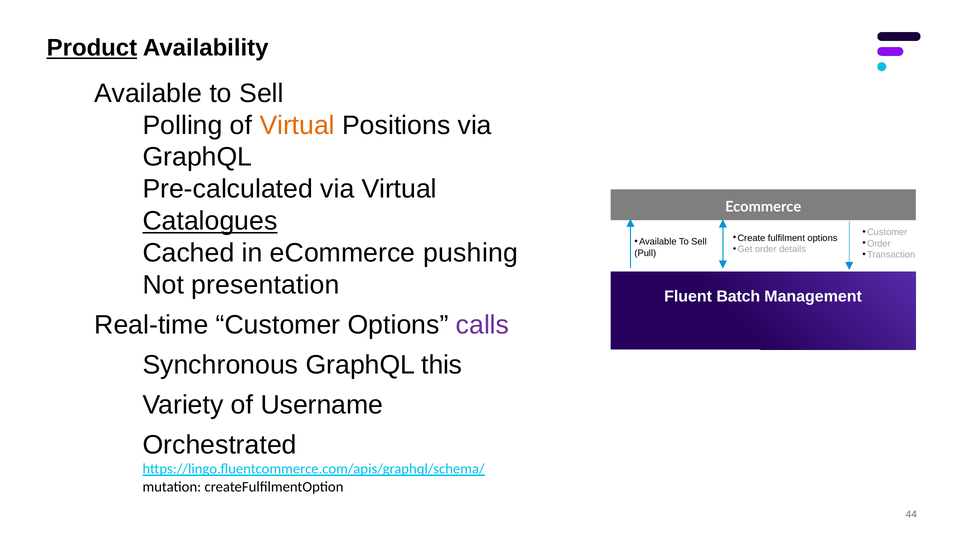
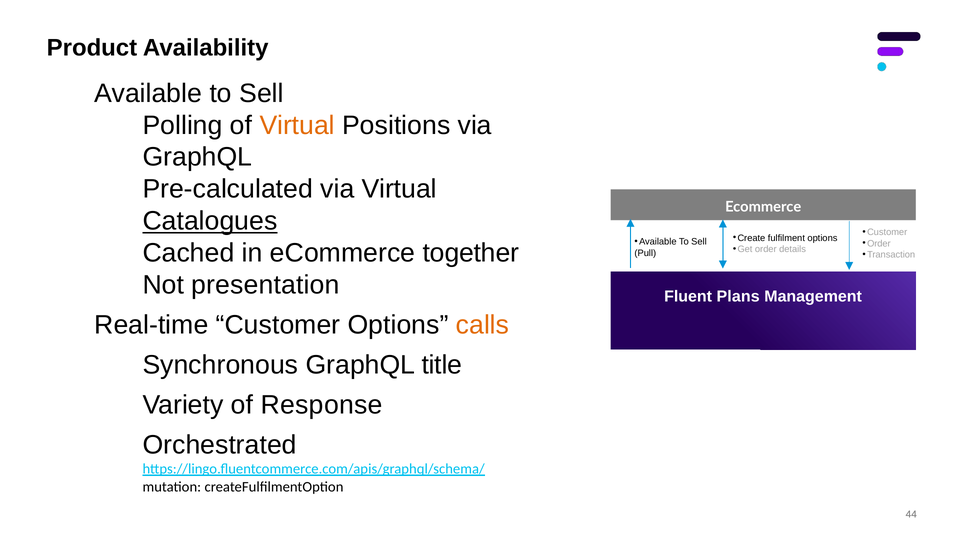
Product underline: present -> none (92, 48)
pushing: pushing -> together (471, 253)
Batch: Batch -> Plans (738, 297)
calls colour: purple -> orange (483, 325)
this: this -> title (442, 365)
Username: Username -> Response (322, 405)
